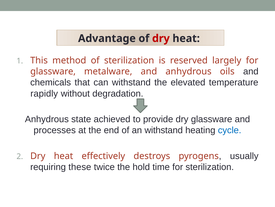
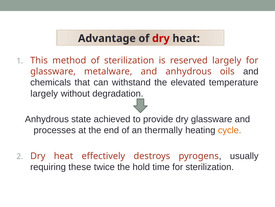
rapidly: rapidly -> largely (44, 93)
an withstand: withstand -> thermally (164, 130)
cycle colour: blue -> orange (230, 130)
